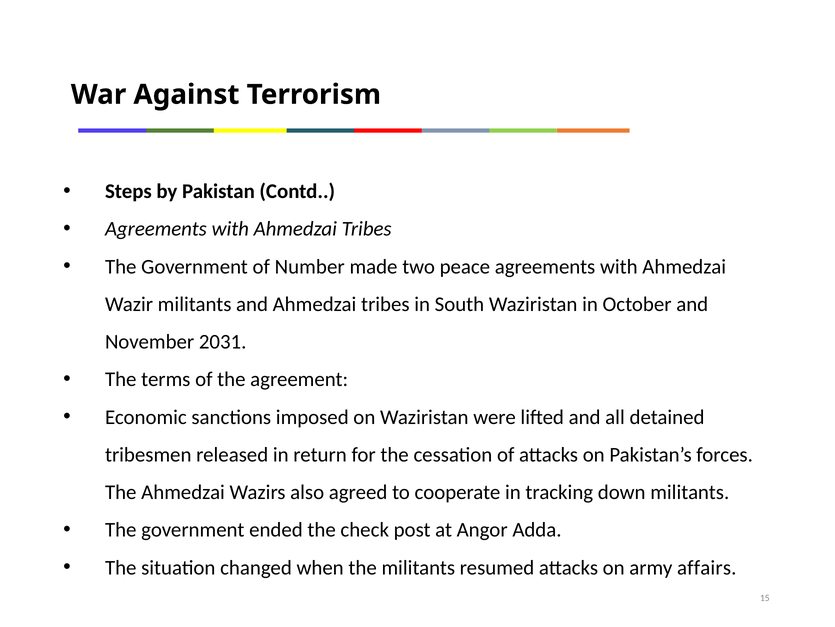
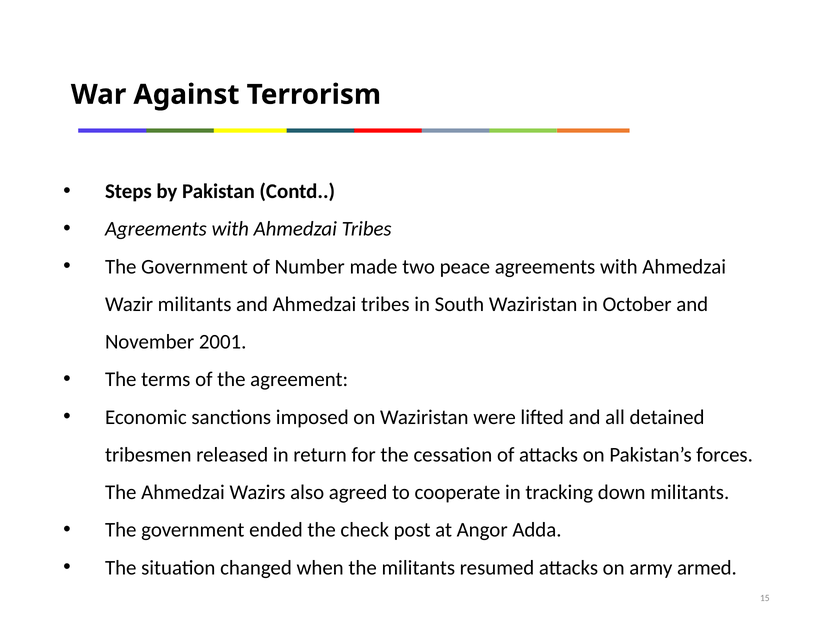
2031: 2031 -> 2001 (223, 342)
affairs: affairs -> armed (707, 567)
